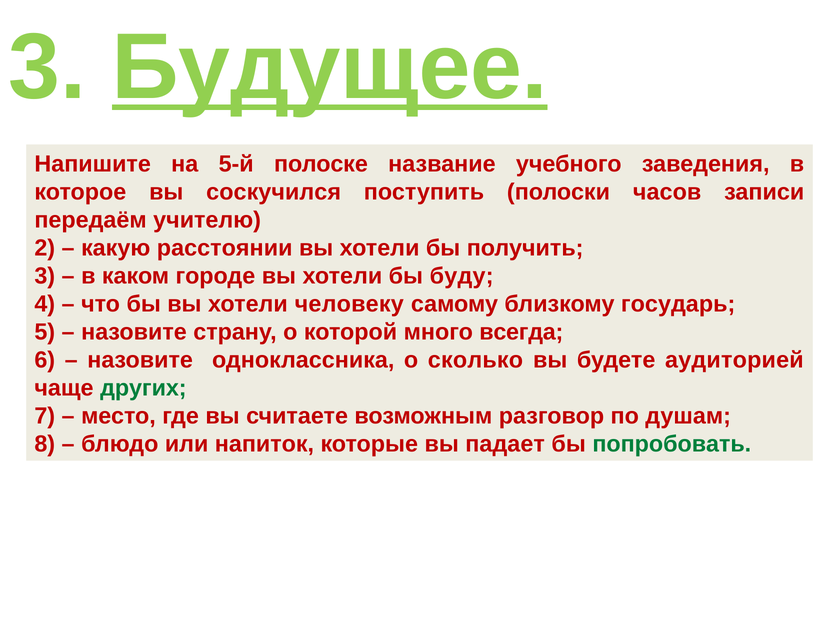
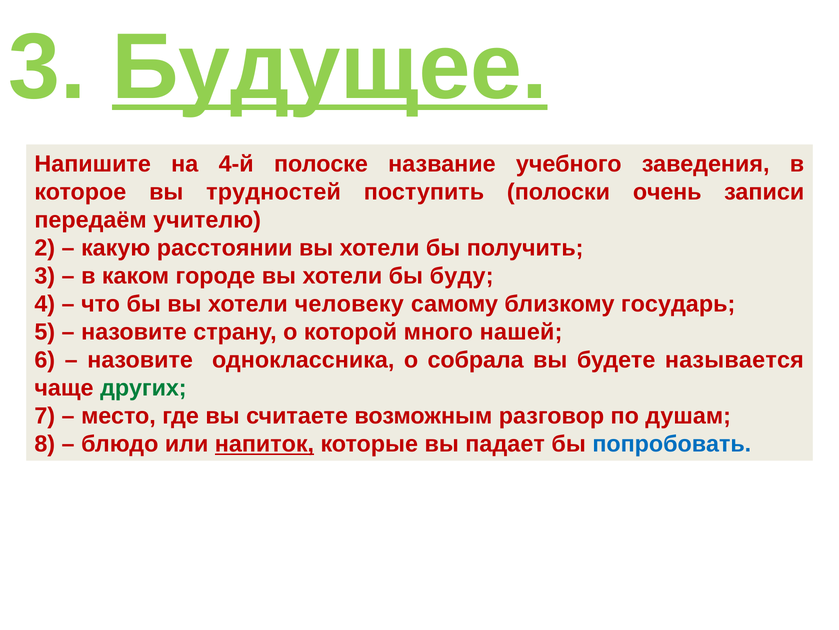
5-й: 5-й -> 4-й (236, 164)
соскучился: соскучился -> трудностей (274, 192)
часов: часов -> очень (667, 192)
всегда: всегда -> нашей (521, 332)
сколько: сколько -> собрала (476, 360)
аудиторией: аудиторией -> называется (734, 360)
напиток underline: none -> present (264, 444)
попробовать colour: green -> blue (672, 444)
